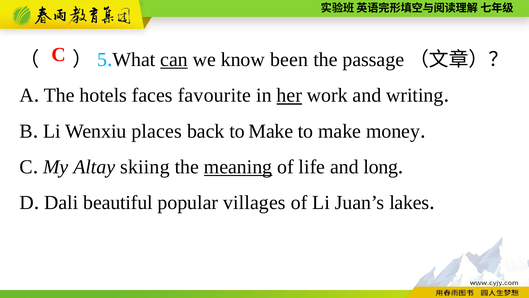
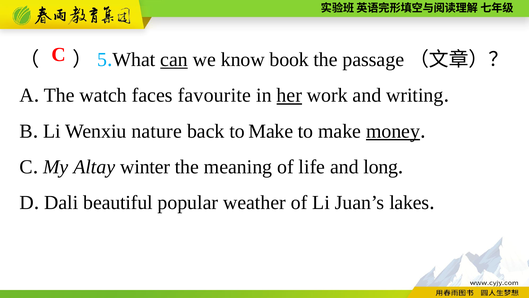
been: been -> book (289, 60)
hotels: hotels -> watch (103, 95)
places: places -> nature (157, 131)
money underline: none -> present (393, 131)
skiing: skiing -> winter (145, 167)
meaning underline: present -> none (238, 167)
villages: villages -> weather (254, 202)
